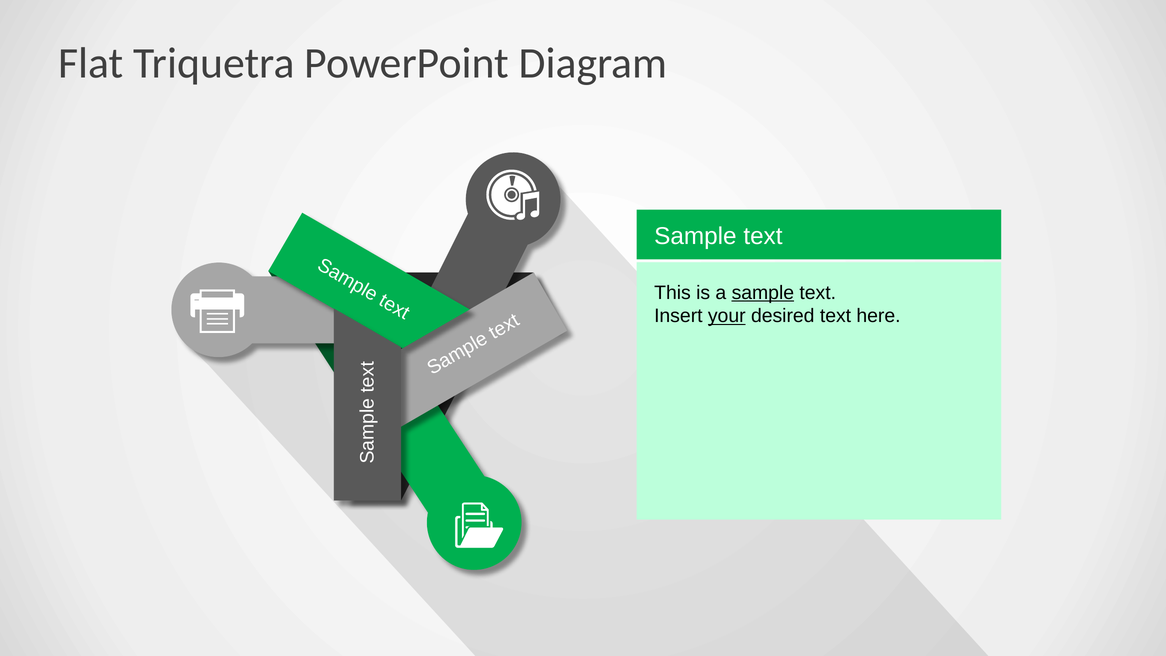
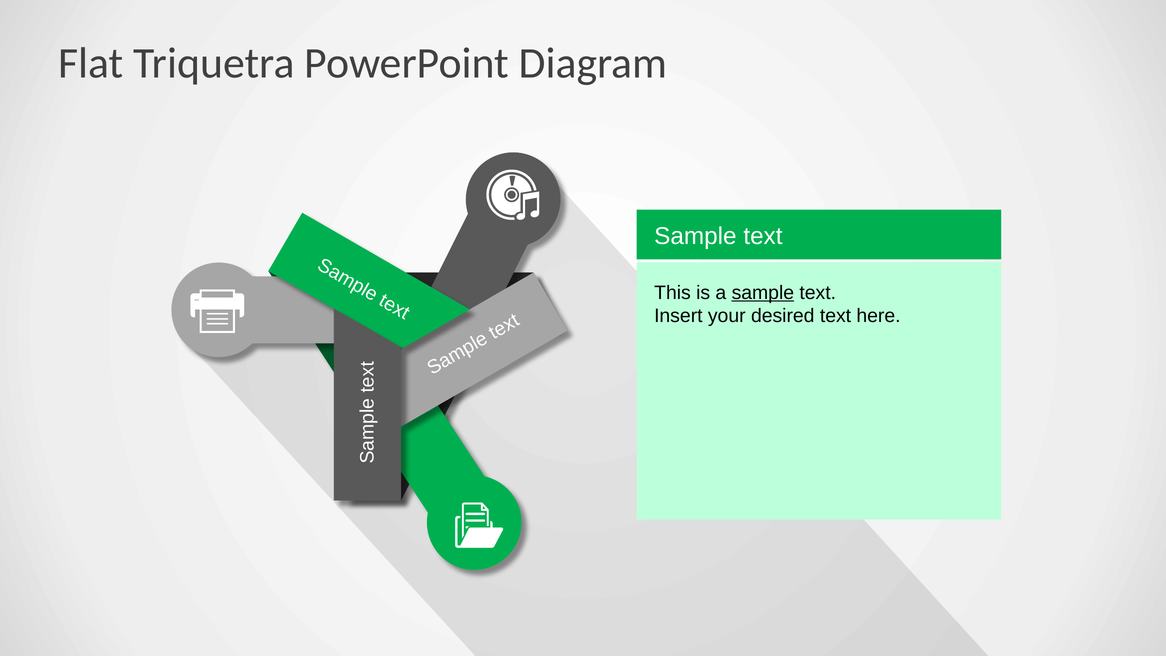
your underline: present -> none (727, 316)
